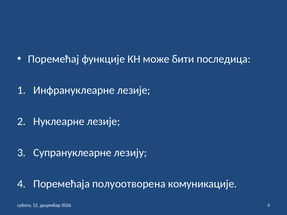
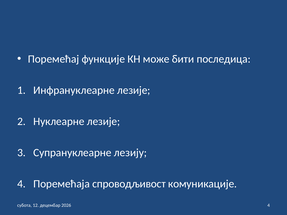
полуоотворена: полуоотворена -> спроводљивост (129, 184)
